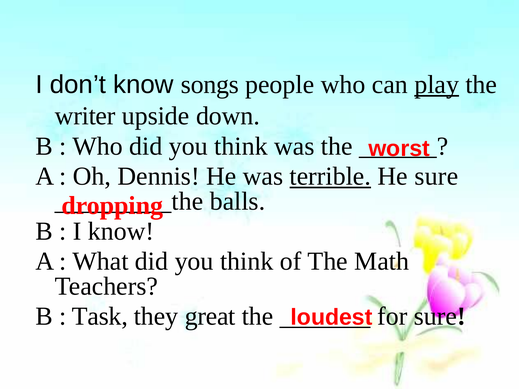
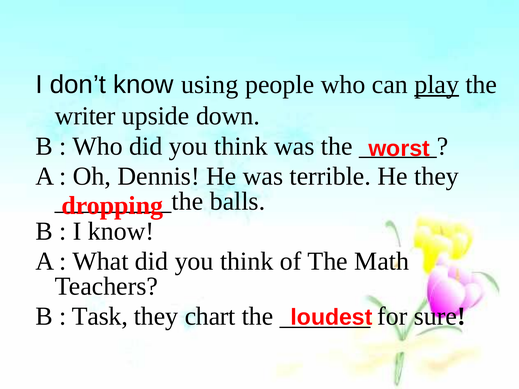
songs: songs -> using (210, 85)
terrible underline: present -> none (330, 176)
He sure: sure -> they (437, 176)
great: great -> chart (210, 316)
